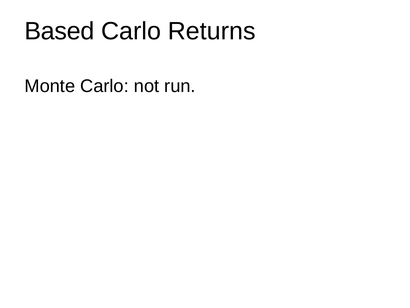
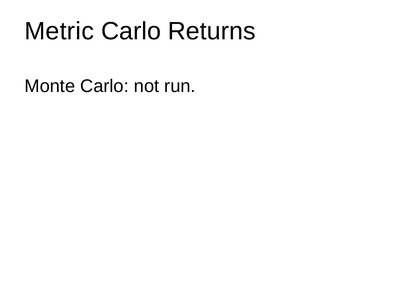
Based: Based -> Metric (59, 31)
